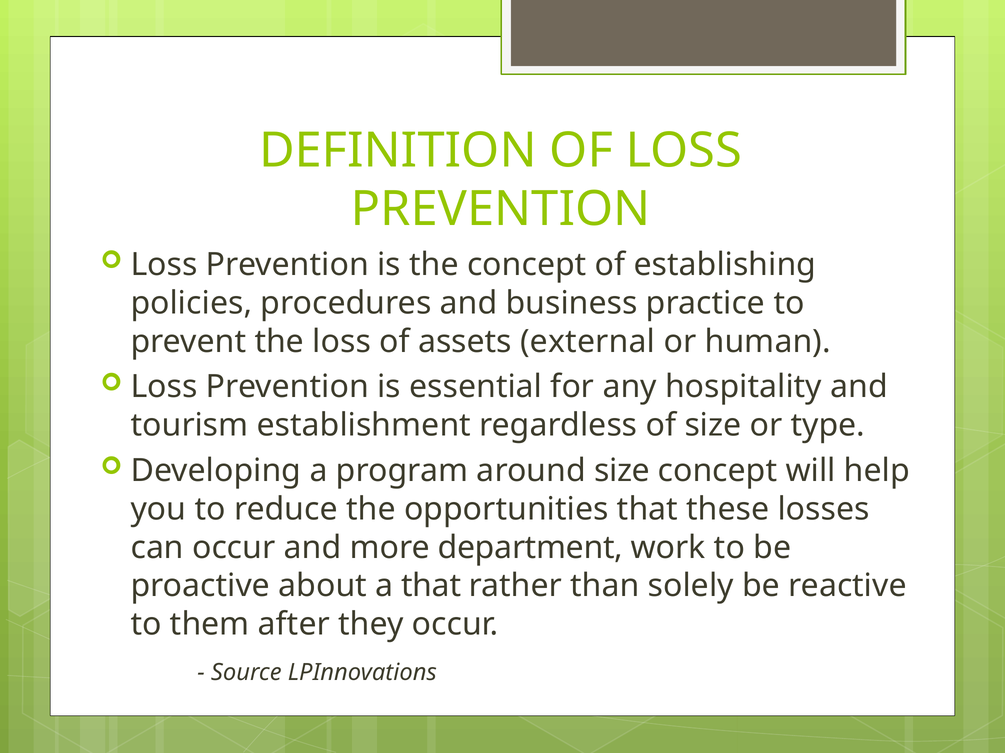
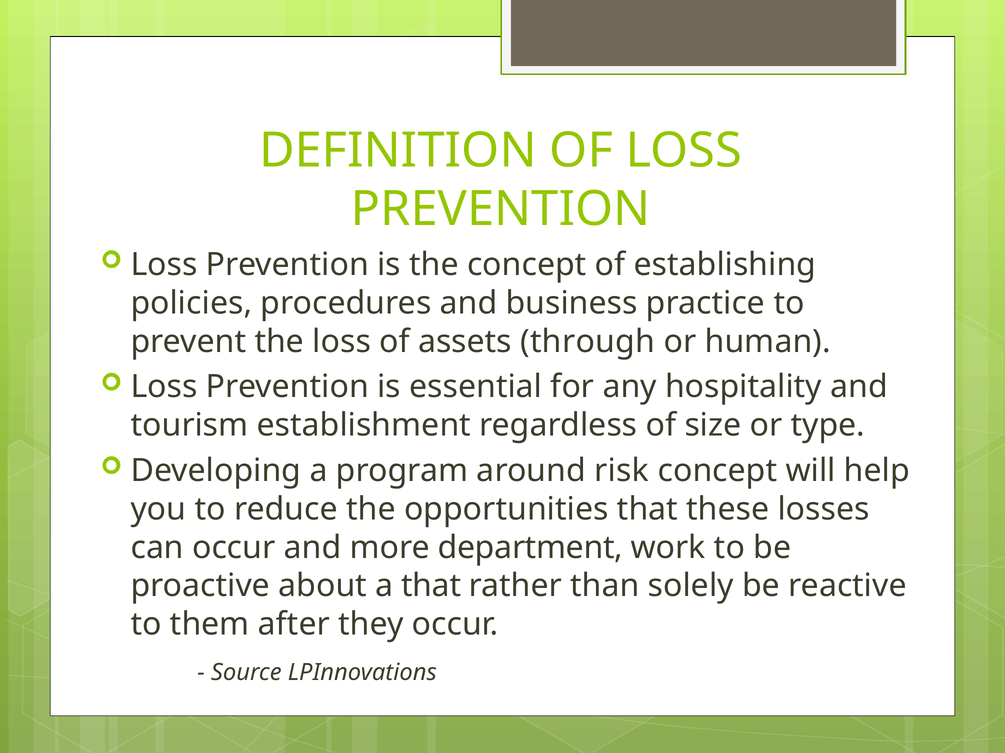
external: external -> through (588, 342)
around size: size -> risk (622, 471)
